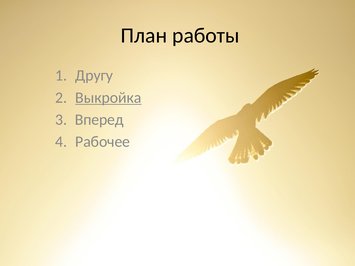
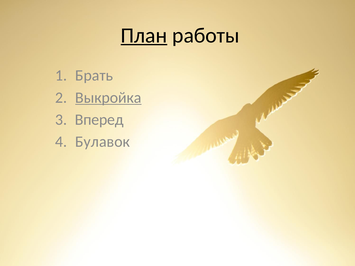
План underline: none -> present (144, 35)
Другу: Другу -> Брать (94, 76)
Рабочее: Рабочее -> Булавок (103, 142)
